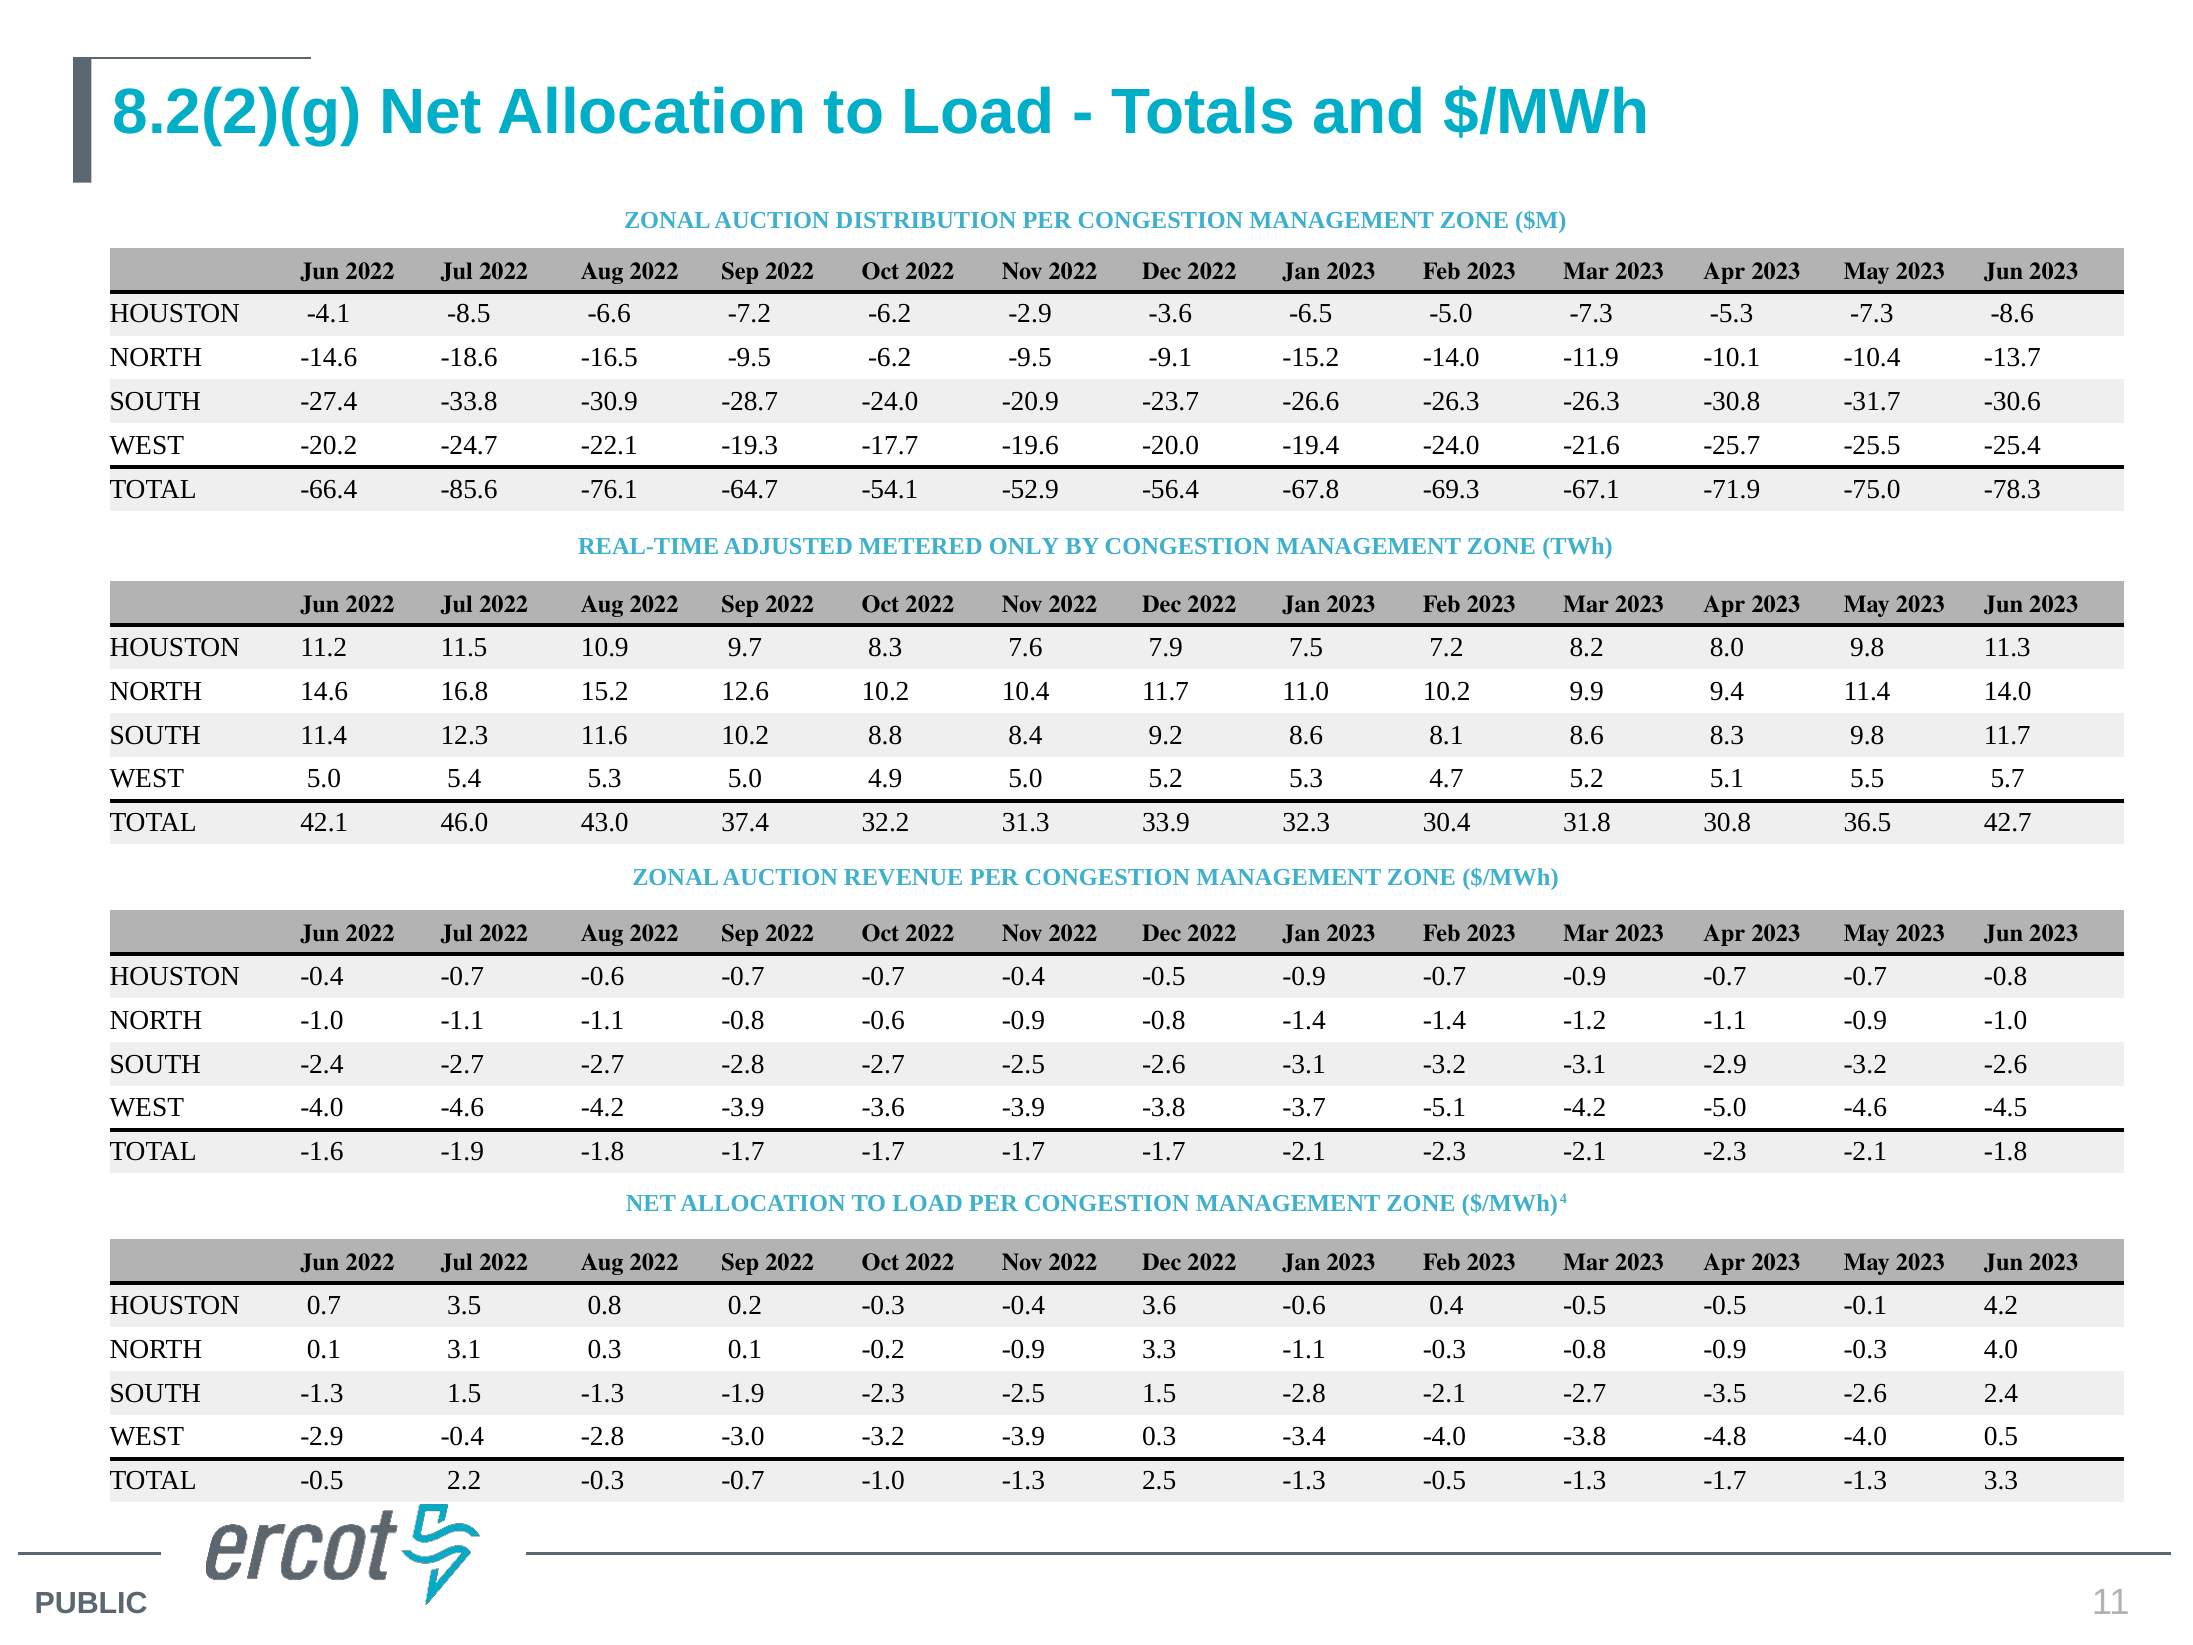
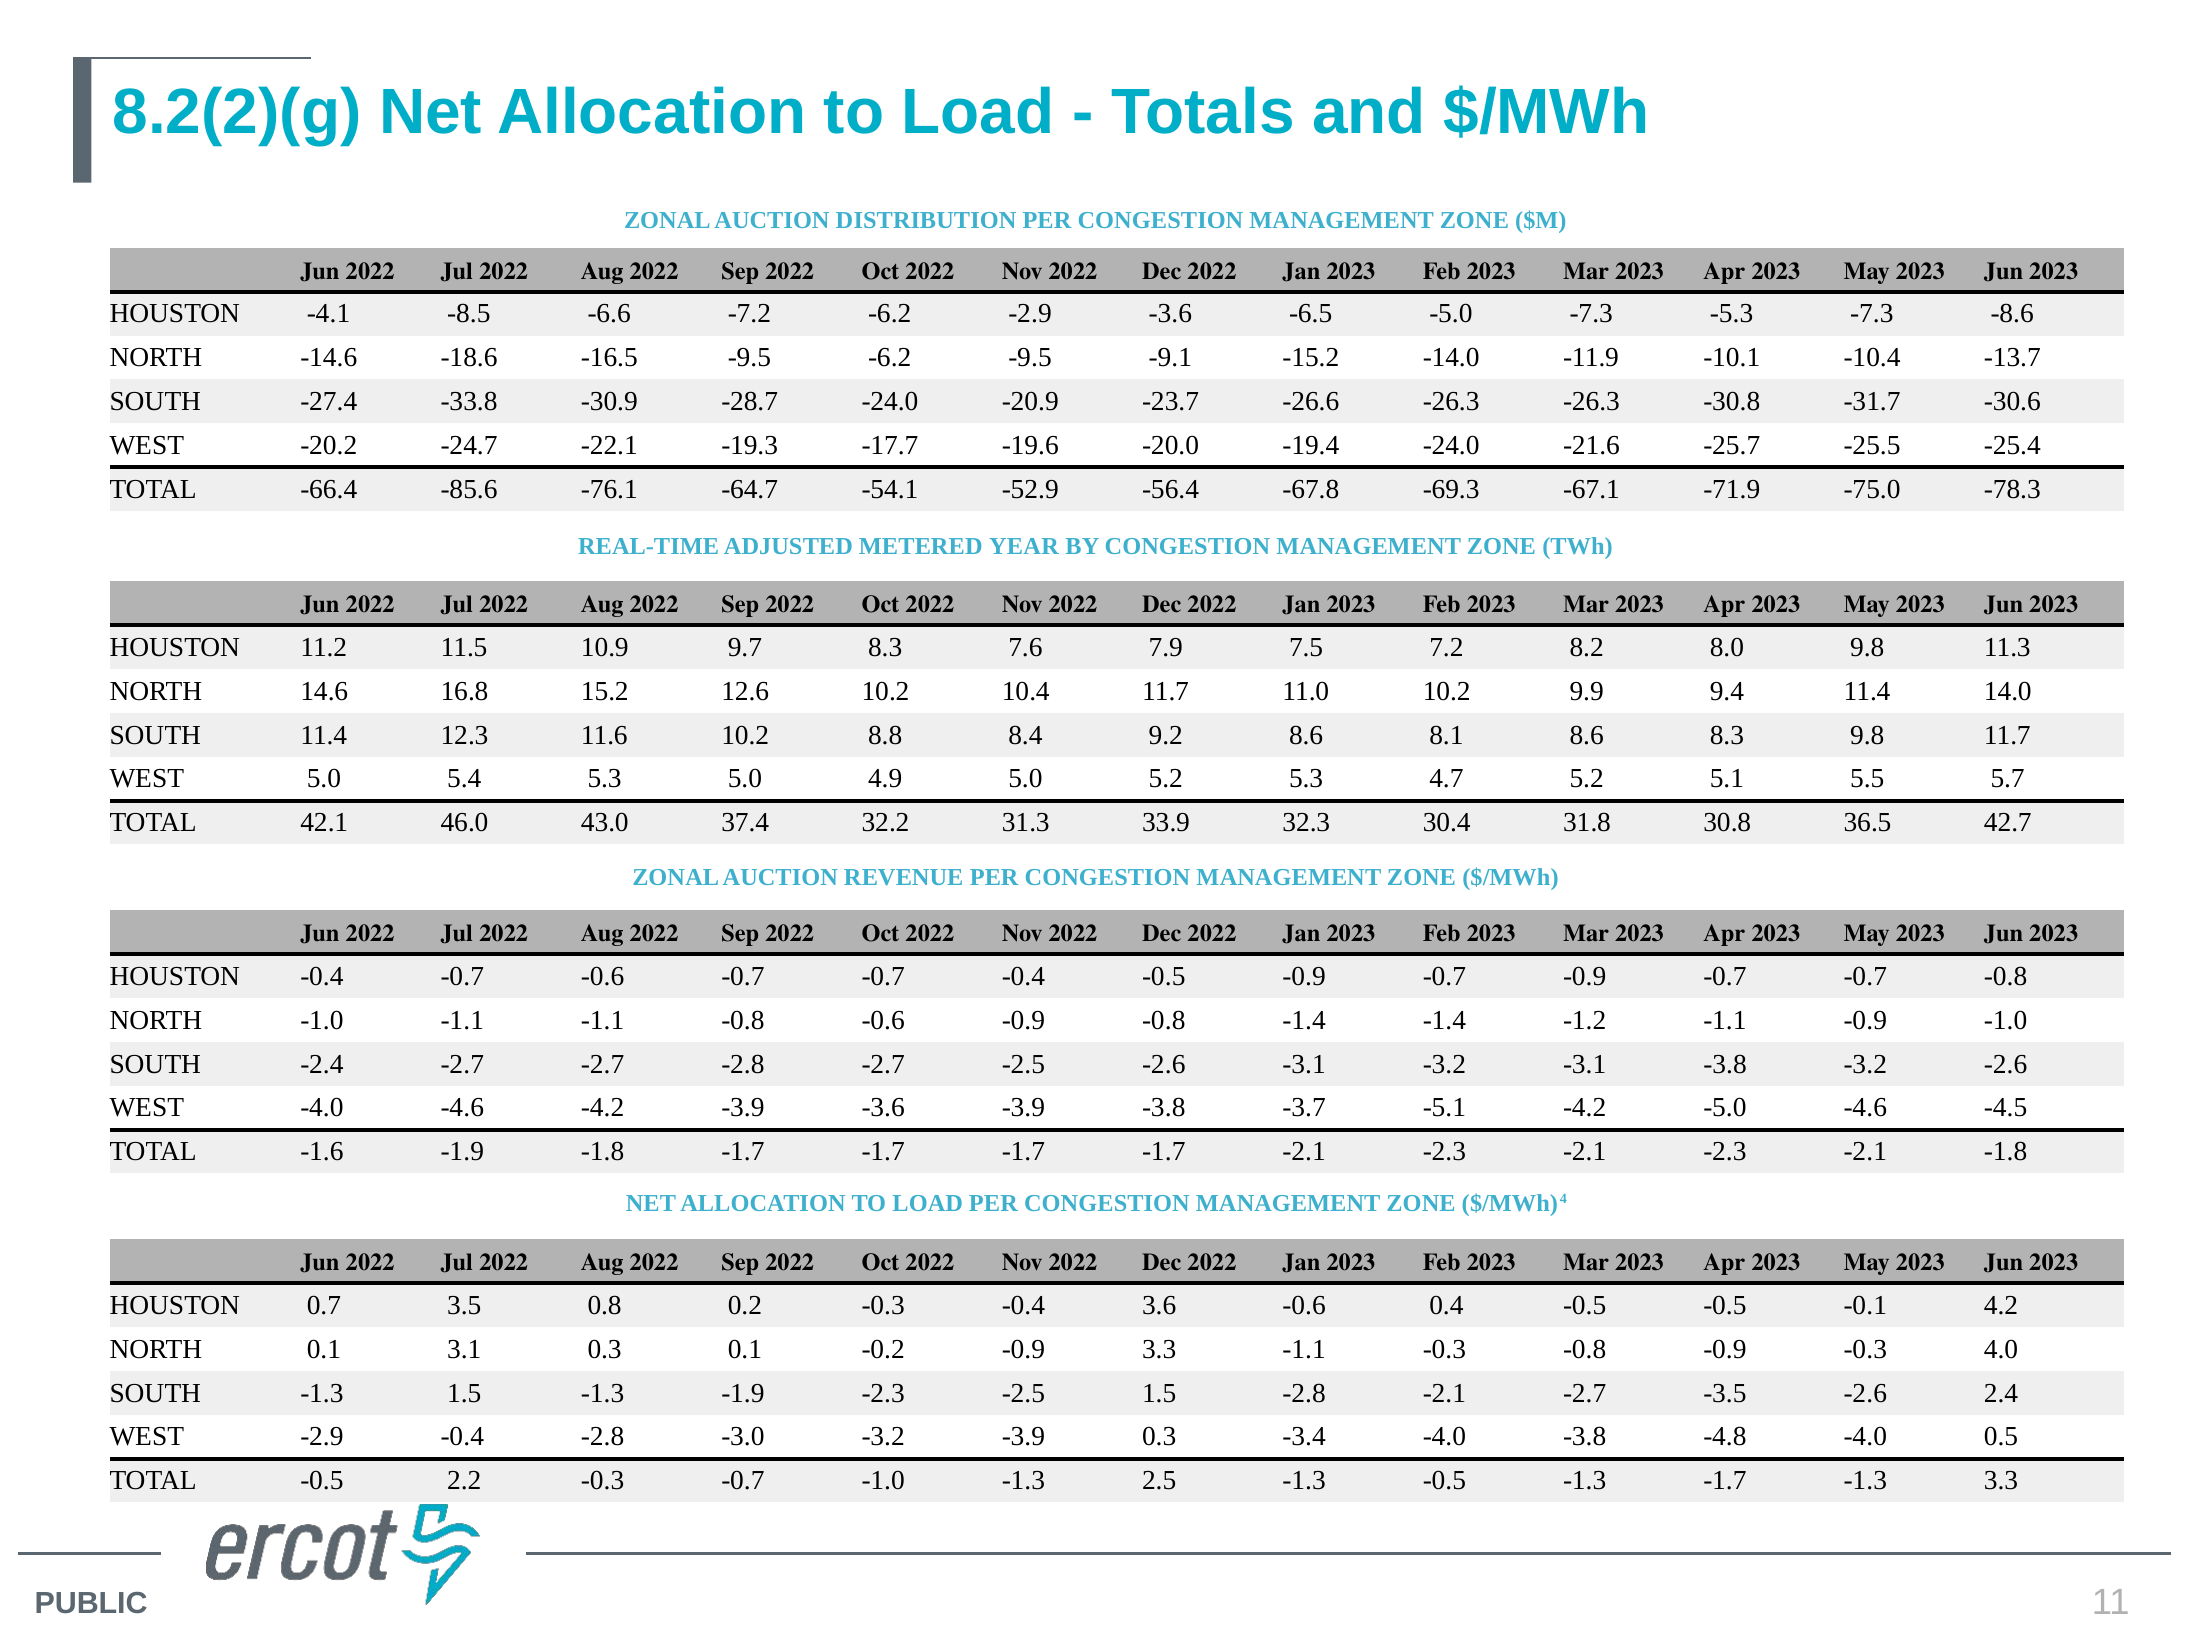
ONLY: ONLY -> YEAR (1024, 546)
-3.1 -2.9: -2.9 -> -3.8 (1725, 1064)
